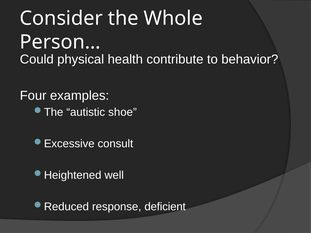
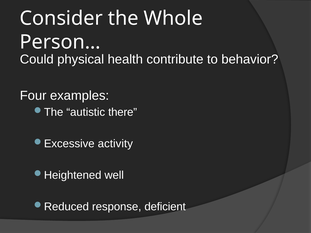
shoe: shoe -> there (123, 112)
consult: consult -> activity (115, 144)
